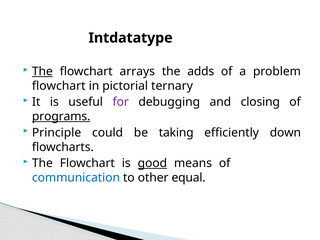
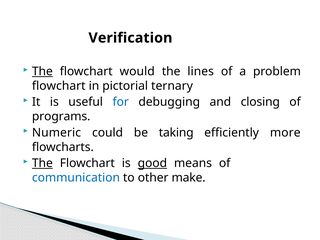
Intdatatype: Intdatatype -> Verification (130, 38)
arrays: arrays -> would (137, 71)
adds: adds -> lines (201, 71)
for colour: purple -> blue (121, 102)
programs underline: present -> none (61, 116)
Principle: Principle -> Numeric (57, 133)
down: down -> more (285, 133)
The underline: none -> present (42, 163)
equal: equal -> make (189, 178)
